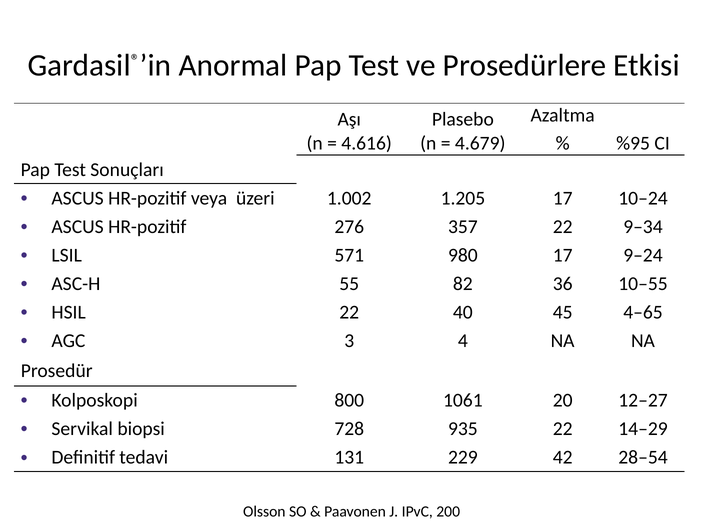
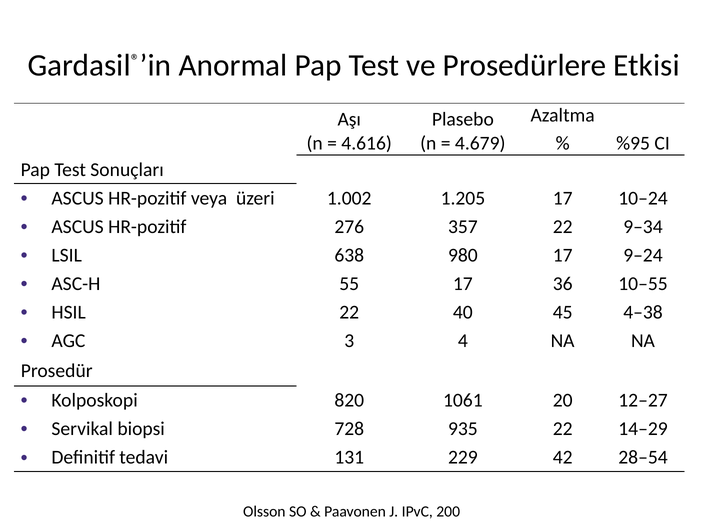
571: 571 -> 638 (349, 255)
55 82: 82 -> 17 (463, 284)
4–65: 4–65 -> 4–38 (643, 312)
800: 800 -> 820 (349, 400)
